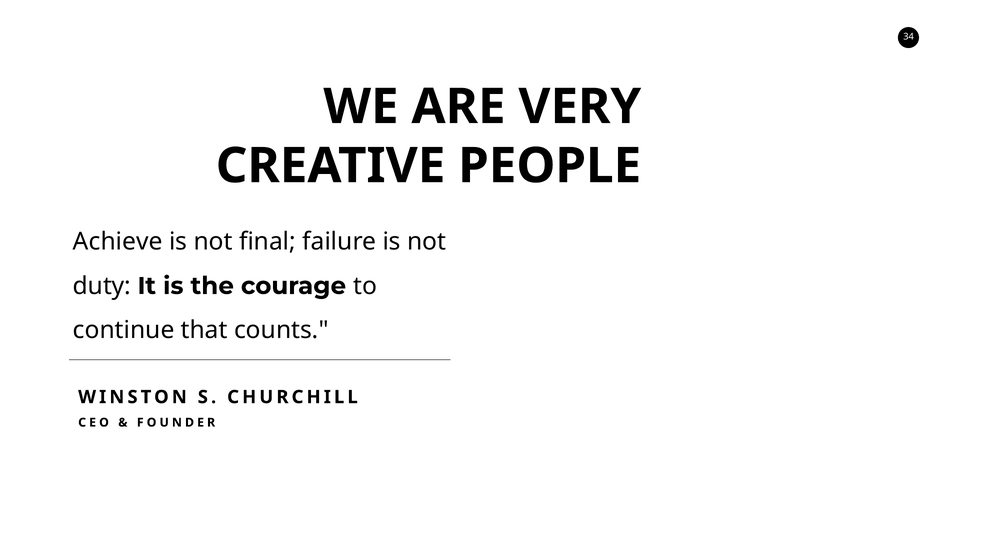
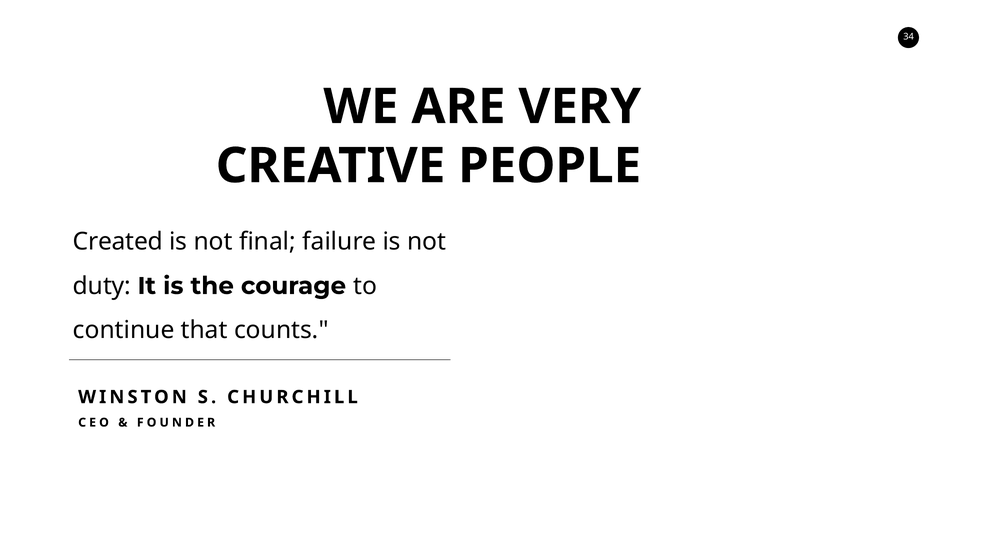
Achieve: Achieve -> Created (118, 241)
